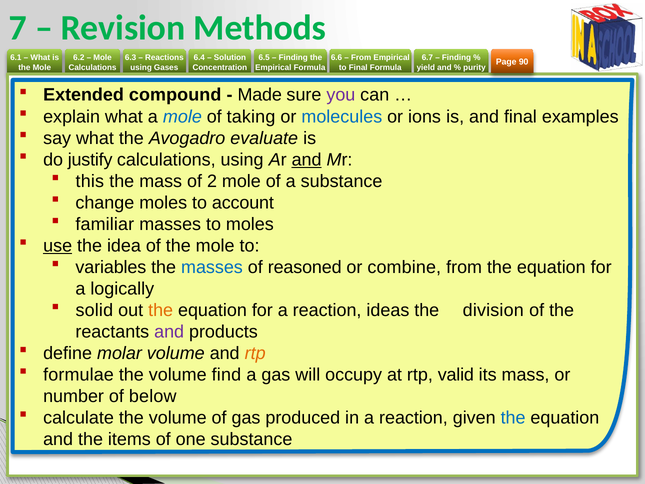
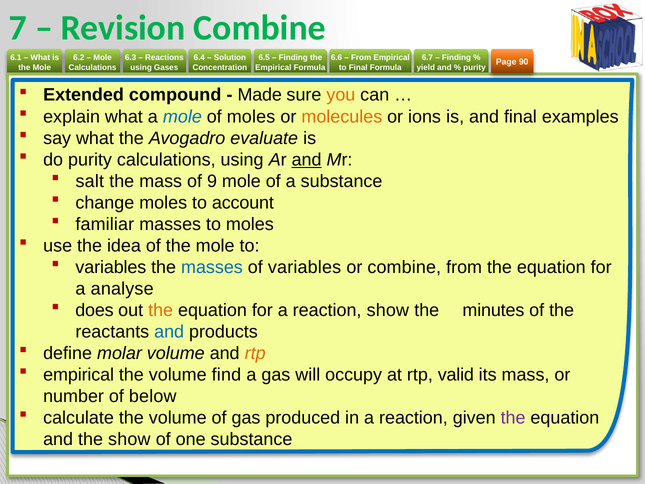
Revision Methods: Methods -> Combine (260, 28)
you colour: purple -> orange (341, 95)
of taking: taking -> moles (251, 117)
molecules colour: blue -> orange (342, 117)
do justify: justify -> purity (90, 160)
this: this -> salt (90, 181)
2: 2 -> 9 (212, 181)
use underline: present -> none (58, 246)
of reasoned: reasoned -> variables (305, 267)
logically: logically -> analyse (122, 289)
solid: solid -> does (94, 310)
reaction ideas: ideas -> show (388, 310)
division: division -> minutes (493, 310)
and colour: purple -> blue (169, 332)
formulae: formulae -> empirical (79, 375)
the colour: blue -> purple (513, 418)
the items: items -> show (129, 439)
